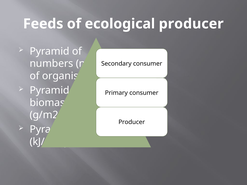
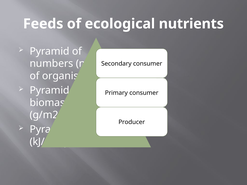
ecological producer: producer -> nutrients (191, 24)
